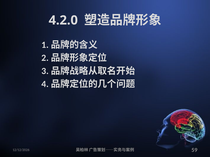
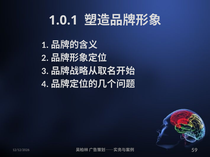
4.2.0: 4.2.0 -> 1.0.1 (63, 20)
